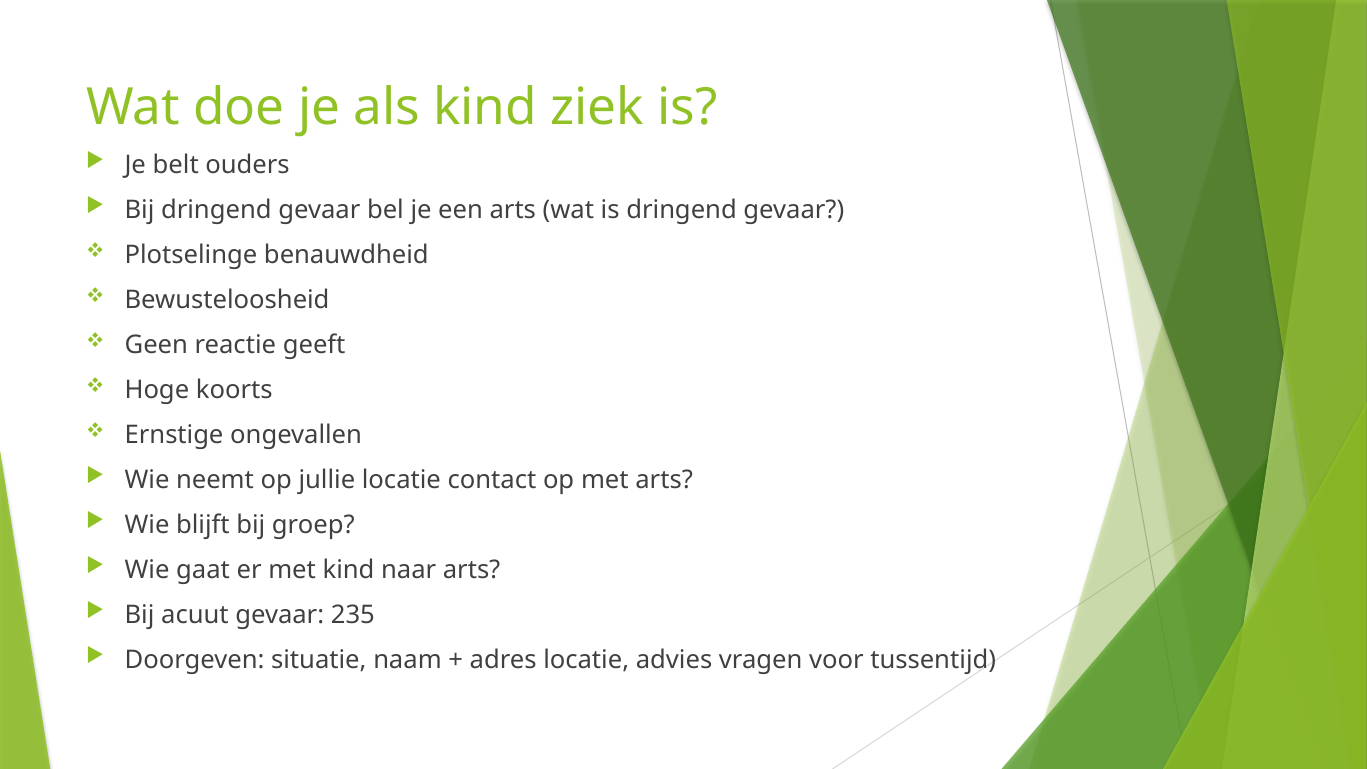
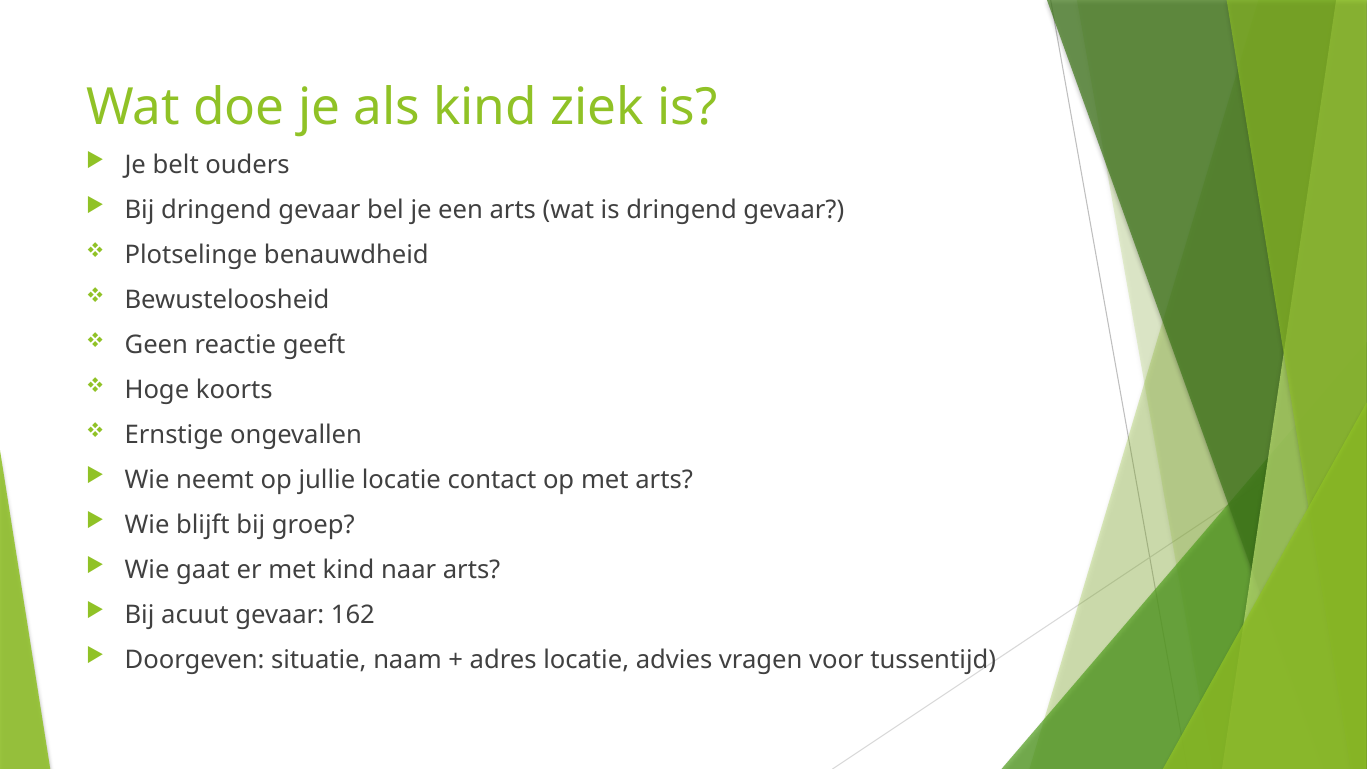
235: 235 -> 162 (353, 615)
